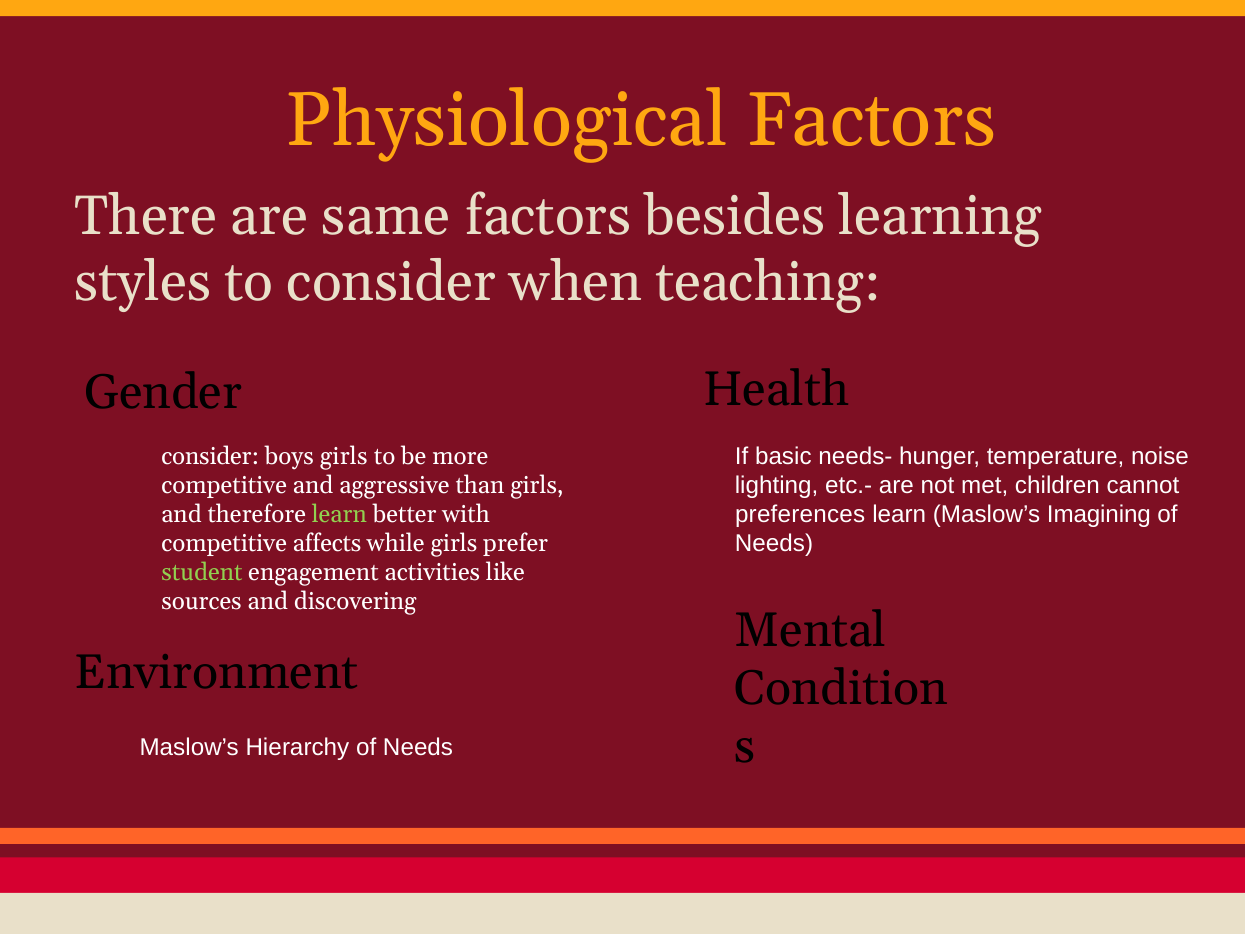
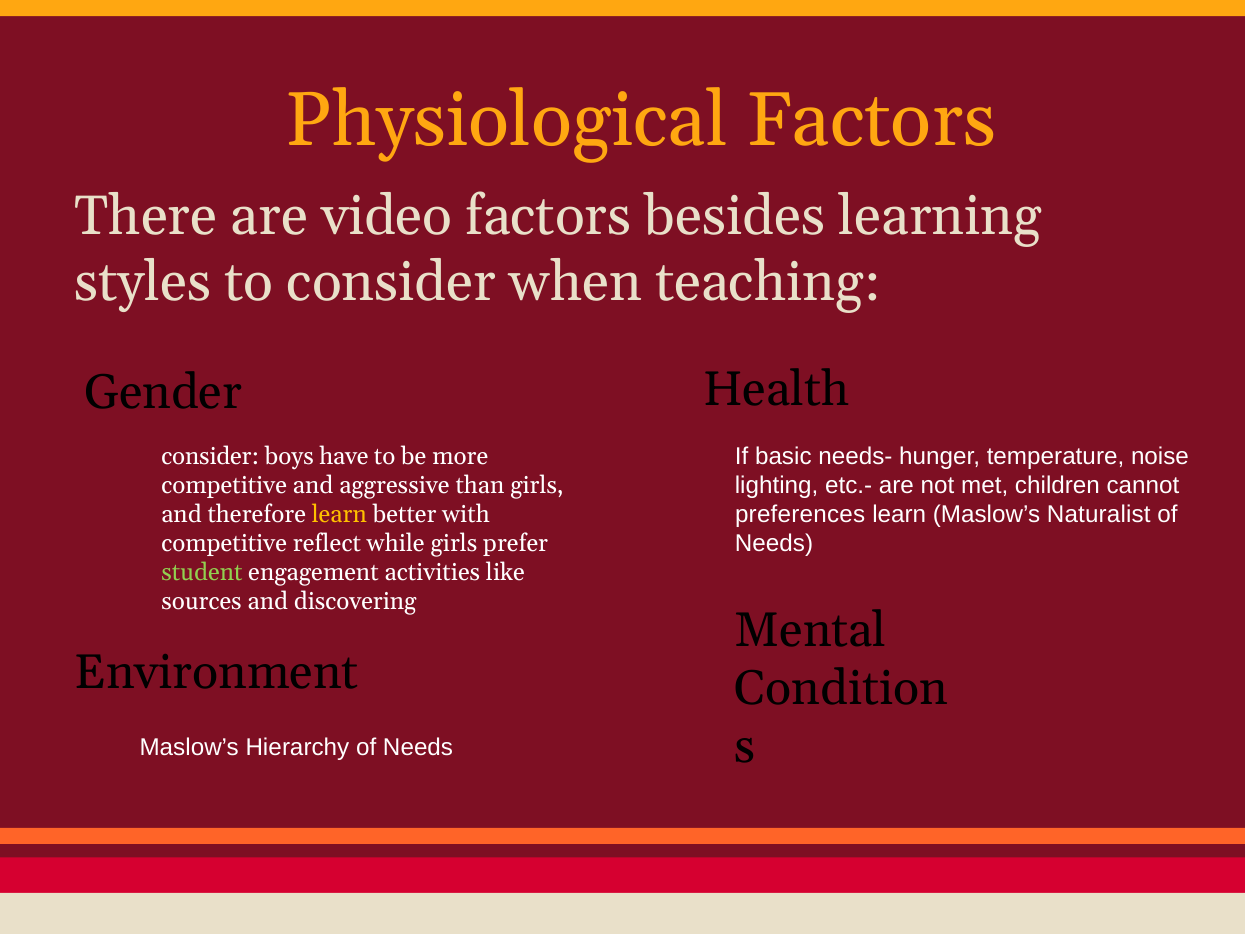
same: same -> video (387, 216)
boys girls: girls -> have (344, 456)
Imagining: Imagining -> Naturalist (1099, 514)
learn colour: light green -> yellow (339, 514)
affects: affects -> reflect (327, 543)
